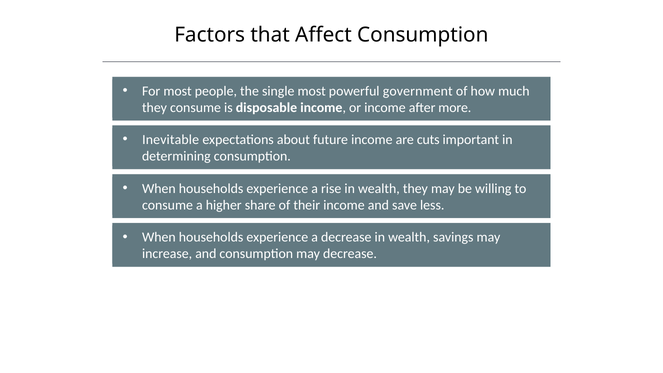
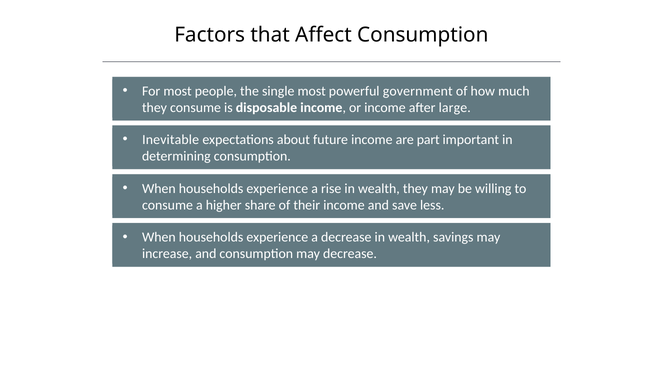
more: more -> large (455, 108)
cuts: cuts -> part (428, 140)
